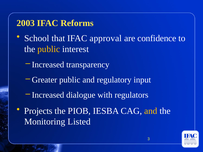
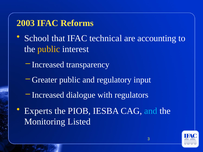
approval: approval -> technical (106, 38)
confidence: confidence -> accounting (157, 38)
Projects: Projects -> Experts (38, 111)
and colour: yellow -> light blue (151, 111)
